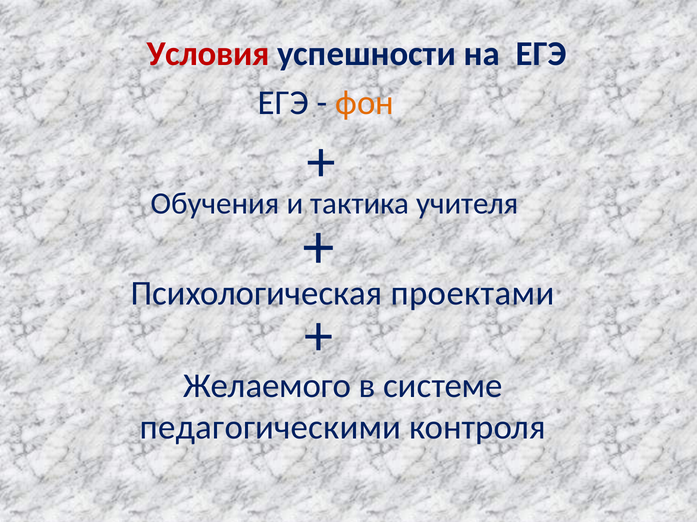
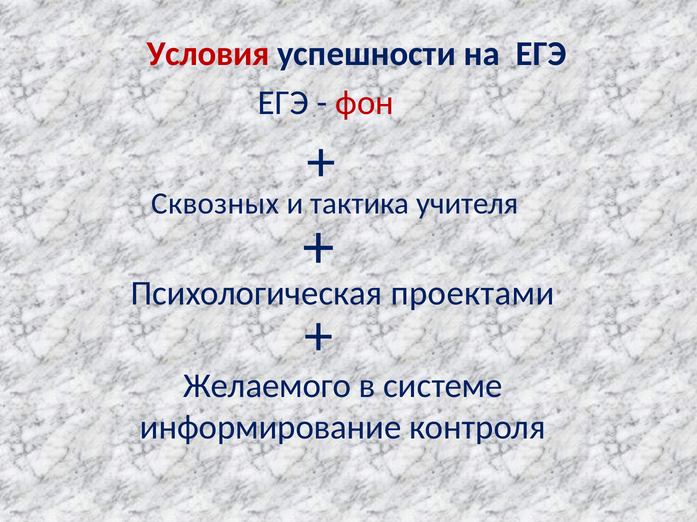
фон colour: orange -> red (365, 103)
Обучения: Обучения -> Сквозных (215, 204)
педагогическими: педагогическими -> информирование (271, 428)
